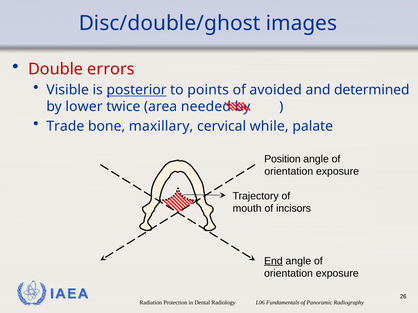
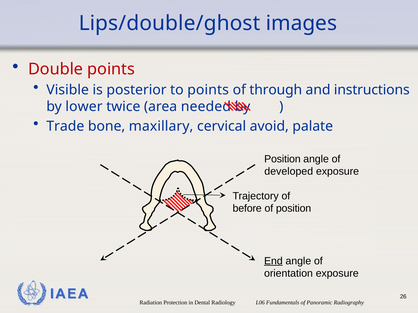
Disc/double/ghost: Disc/double/ghost -> Lips/double/ghost (169, 23)
Double errors: errors -> points (111, 69)
posterior underline: present -> none (137, 90)
avoided: avoided -> through (276, 90)
determined: determined -> instructions (372, 90)
while: while -> avoid (269, 126)
orientation: orientation -> developed (289, 172)
mouth: mouth -> before (247, 209)
of incisors: incisors -> position (294, 209)
